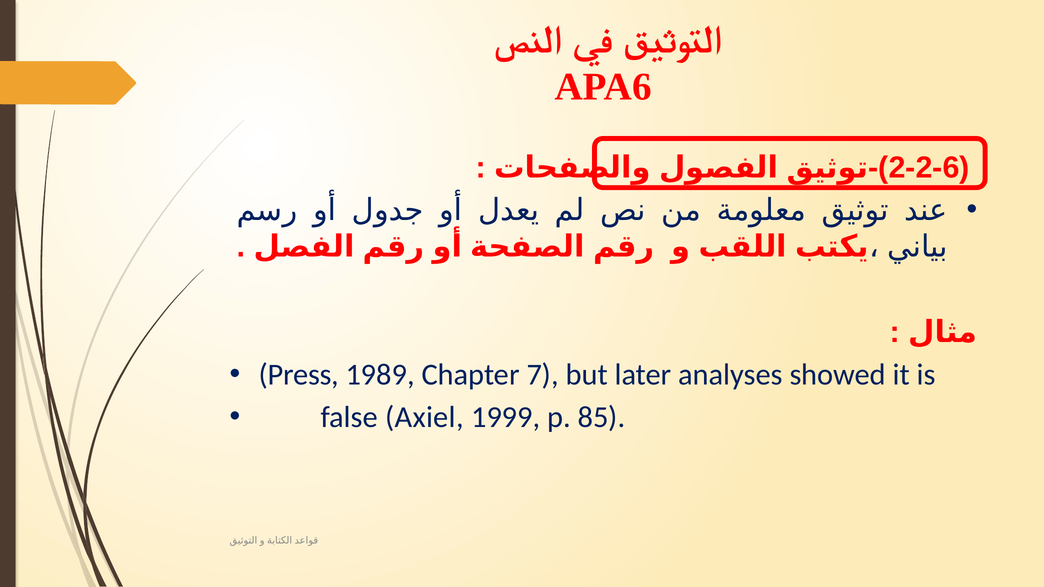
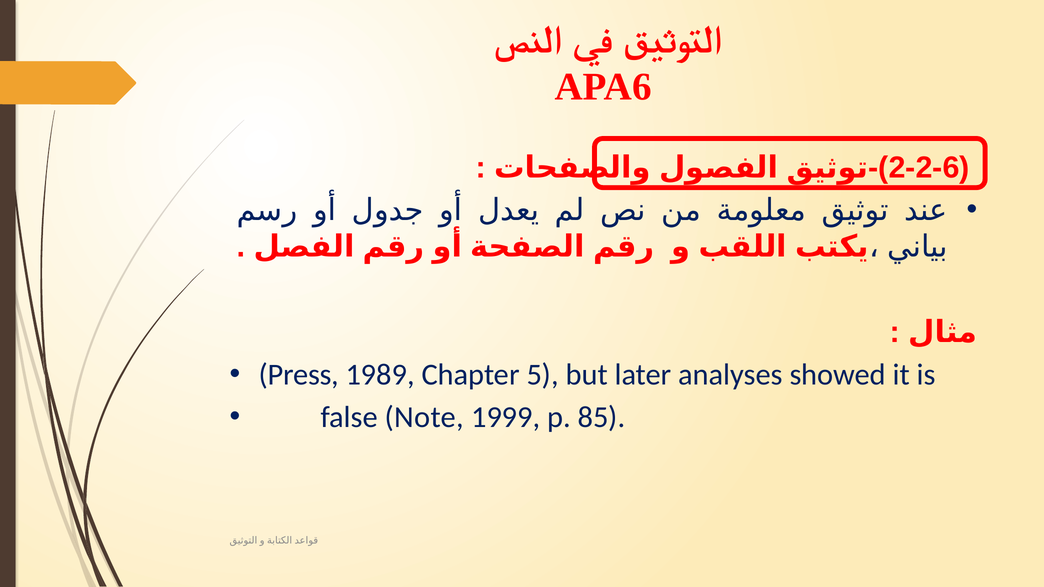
7: 7 -> 5 (543, 375)
Axiel: Axiel -> Note (424, 418)
